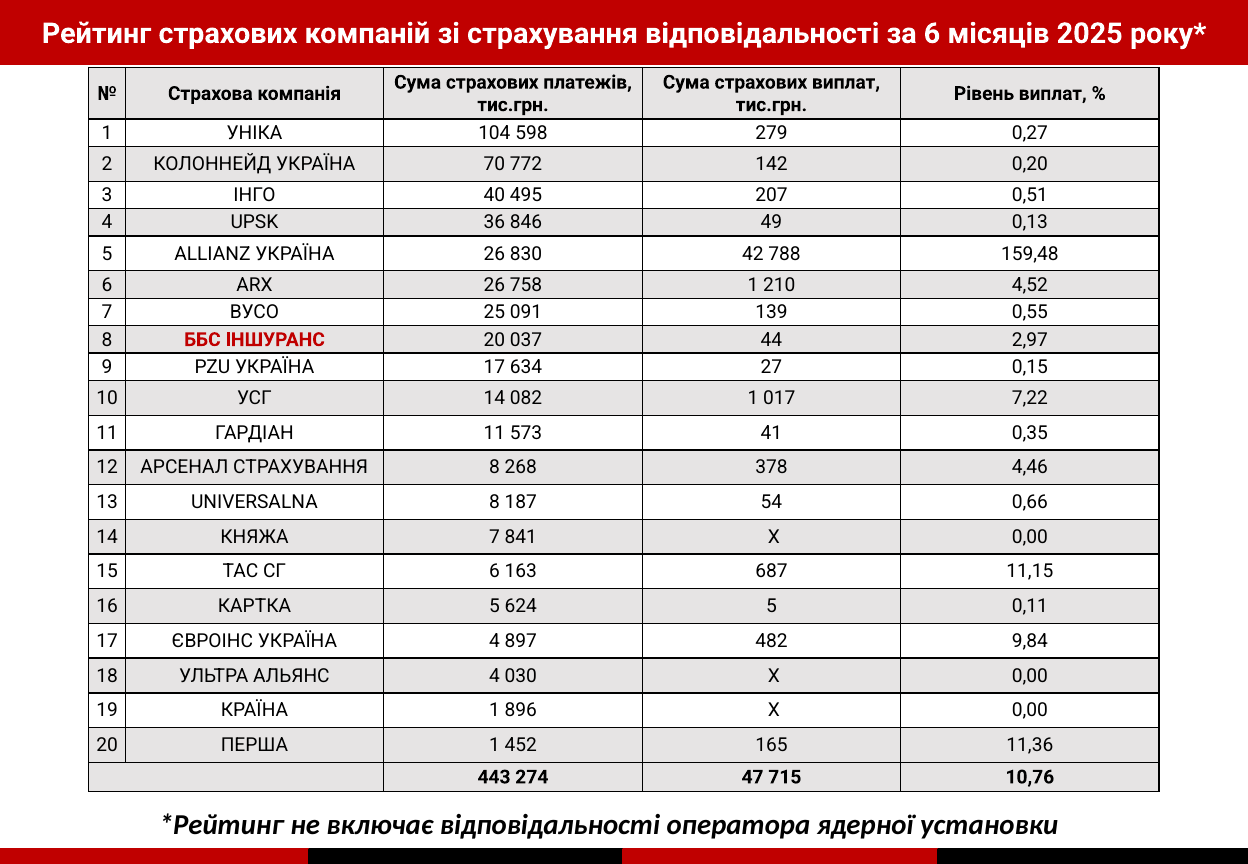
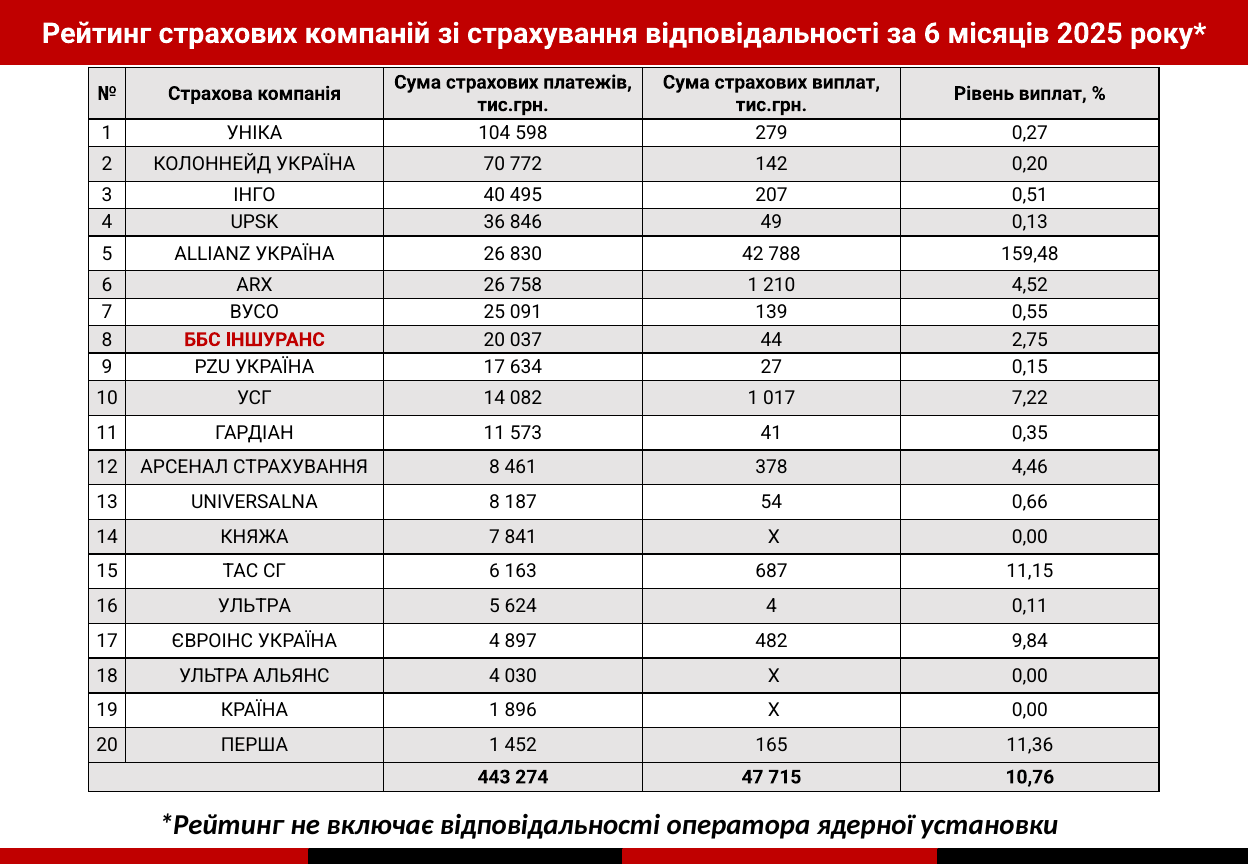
2,97: 2,97 -> 2,75 (1030, 340)
268: 268 -> 461 (521, 468)
16 КАРТКА: КАРТКА -> УЛЬТРА (255, 606)
624 5: 5 -> 4 (771, 606)
